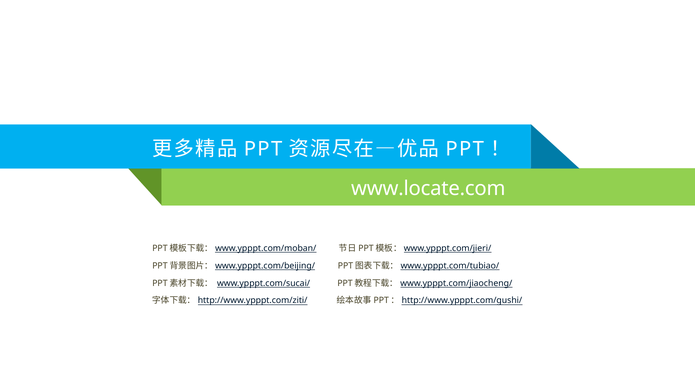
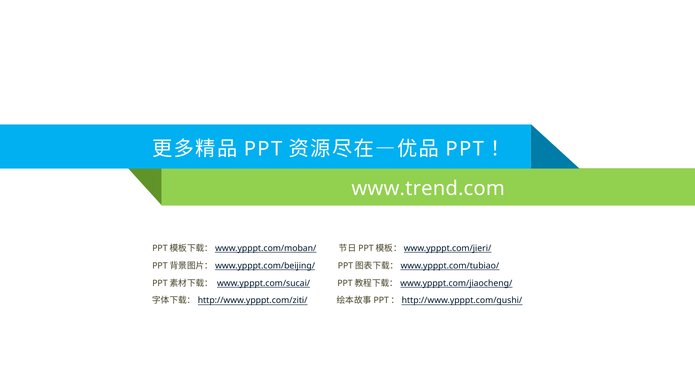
www.locate.com: www.locate.com -> www.trend.com (428, 188)
